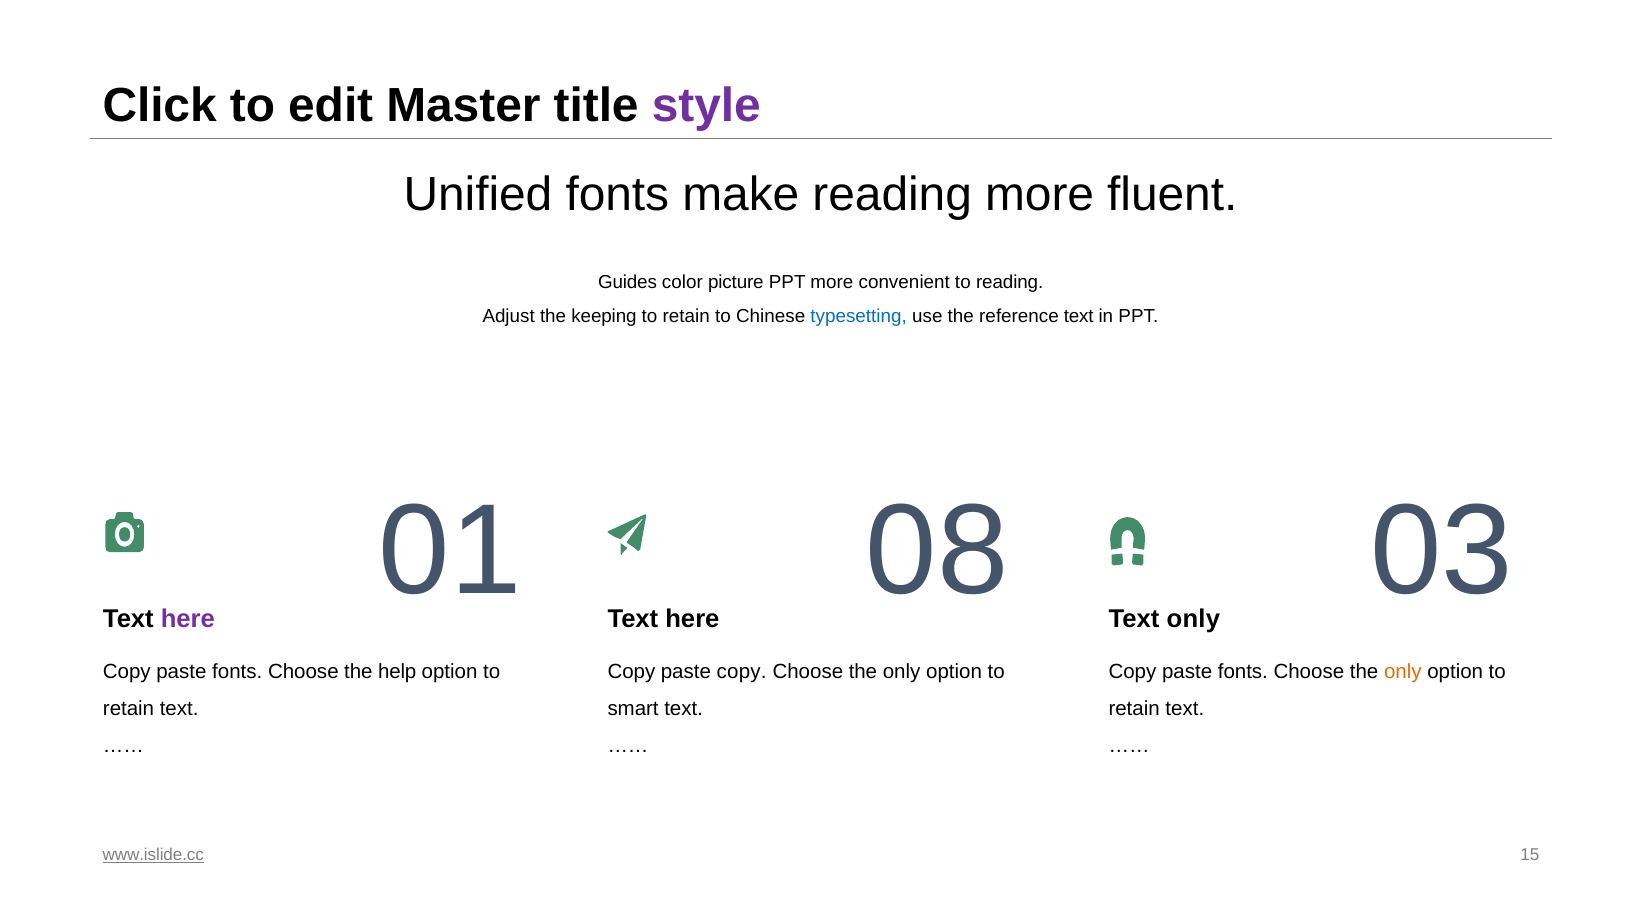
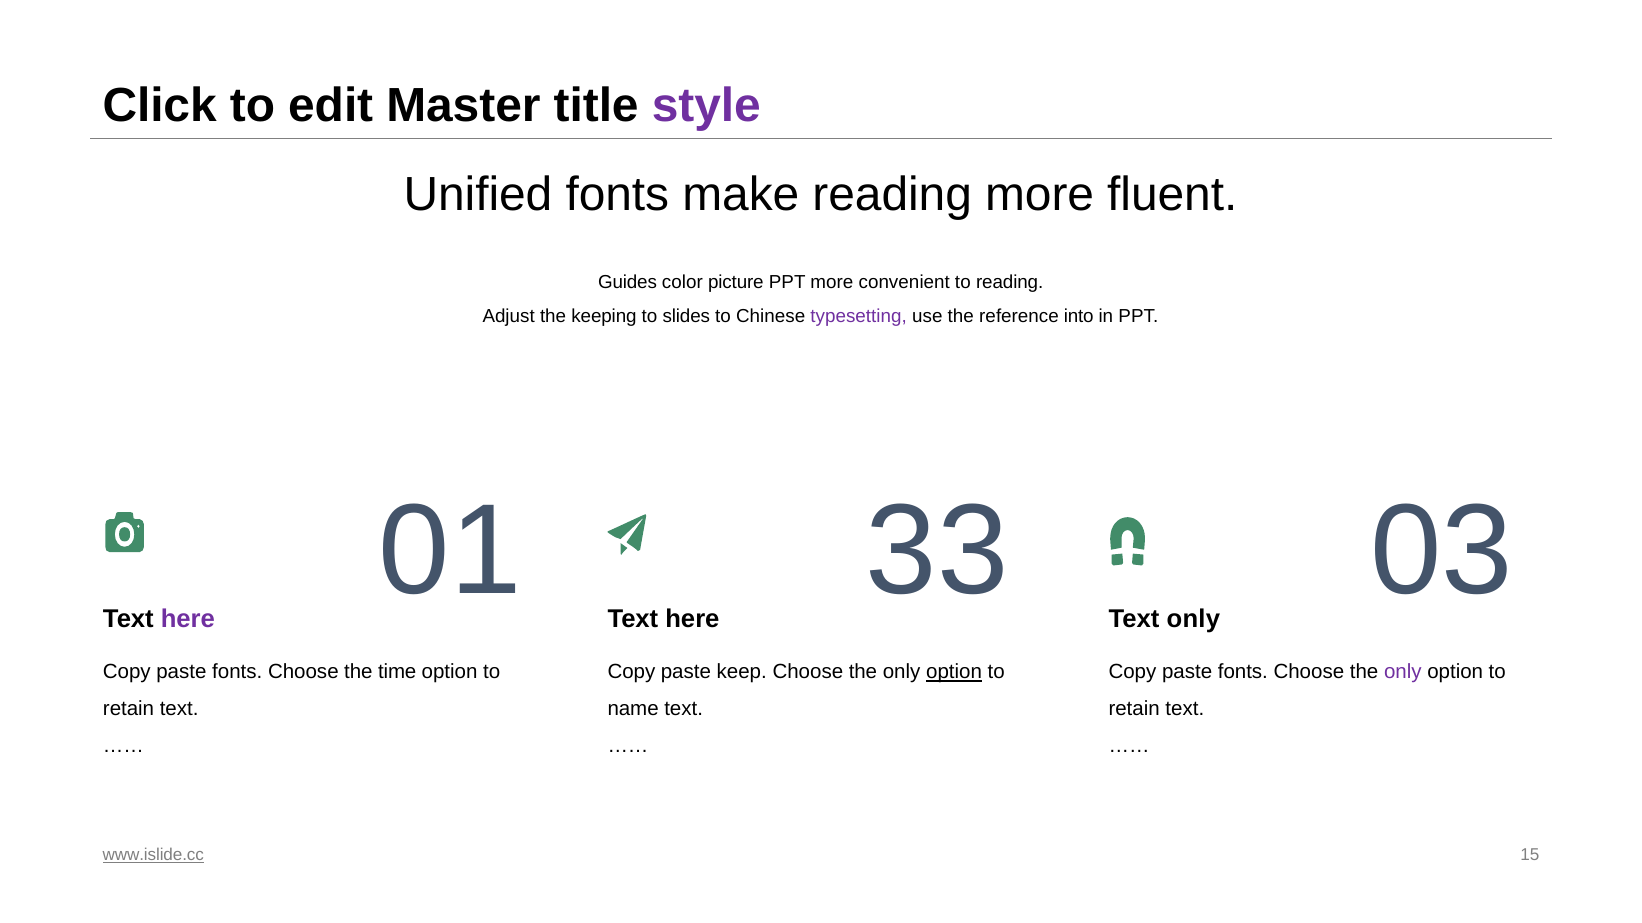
retain: retain -> slides (686, 316)
typesetting colour: blue -> purple (859, 316)
reference text: text -> into (1079, 316)
08: 08 -> 33 (937, 552)
help: help -> time (397, 673)
paste copy: copy -> keep (742, 673)
option underline: none -> present (954, 673)
only colour: orange -> purple (1403, 673)
smart: smart -> name (633, 710)
